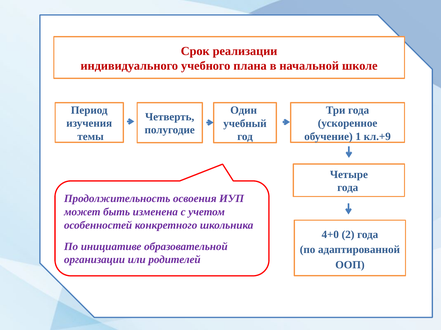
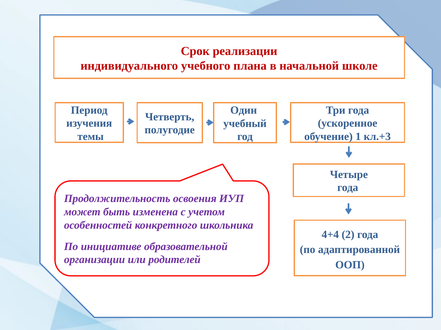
кл.+9: кл.+9 -> кл.+3 (377, 137)
4+0: 4+0 -> 4+4 (330, 235)
